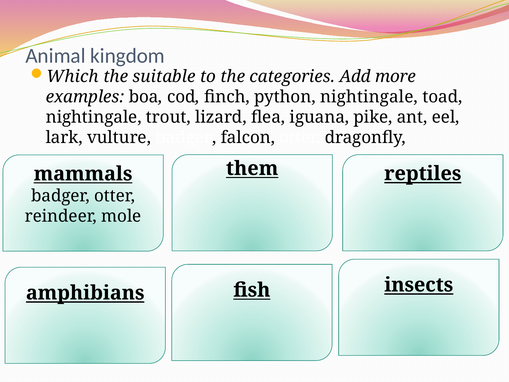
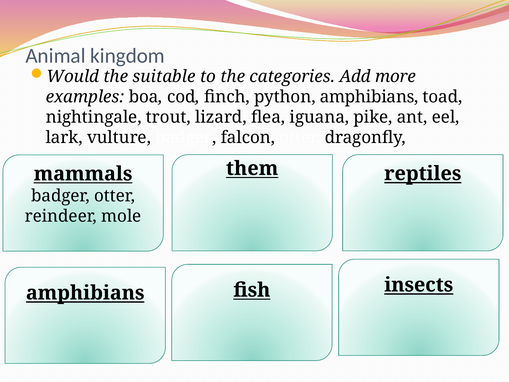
Which: Which -> Would (73, 76)
python nightingale: nightingale -> amphibians (369, 97)
